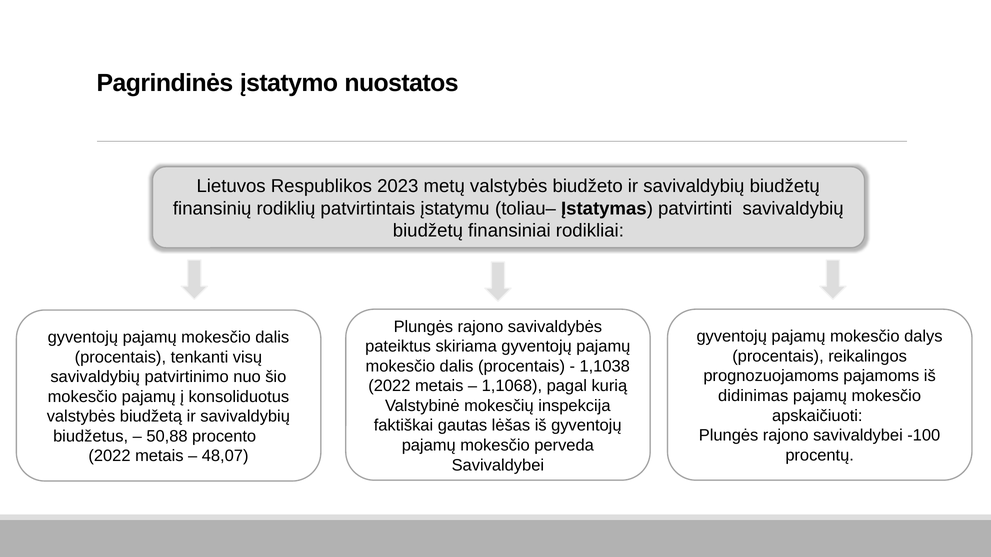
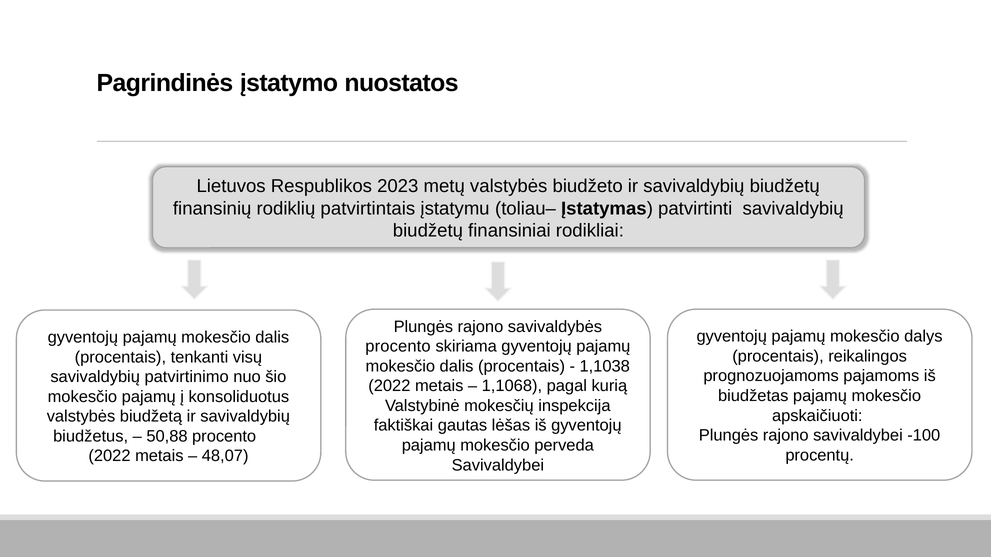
pateiktus: pateiktus -> procento (398, 347)
didinimas: didinimas -> biudžetas (753, 396)
